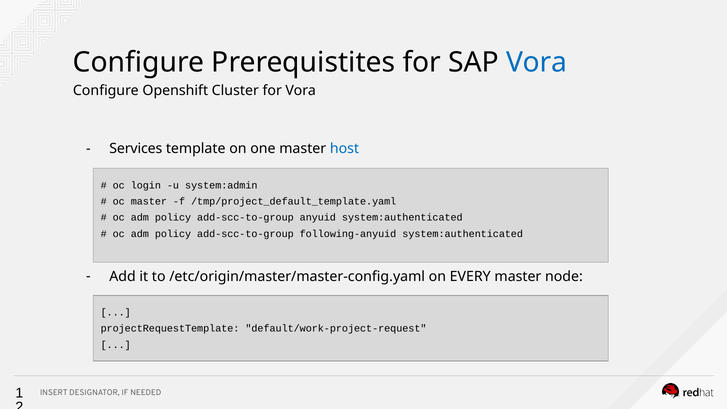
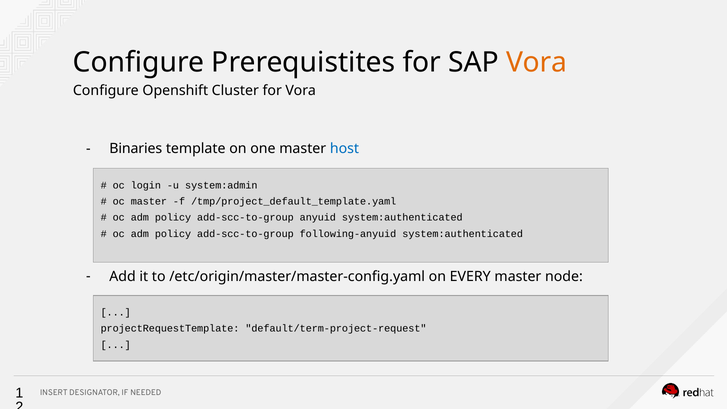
Vora colour: blue -> orange (537, 62)
Services: Services -> Binaries (136, 149)
default/work-project-request: default/work-project-request -> default/term-project-request (336, 329)
